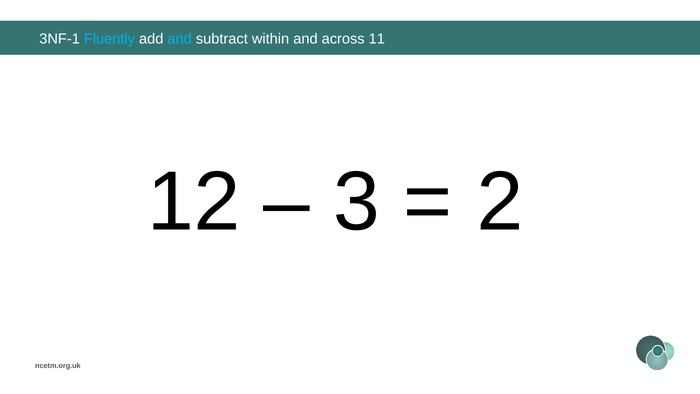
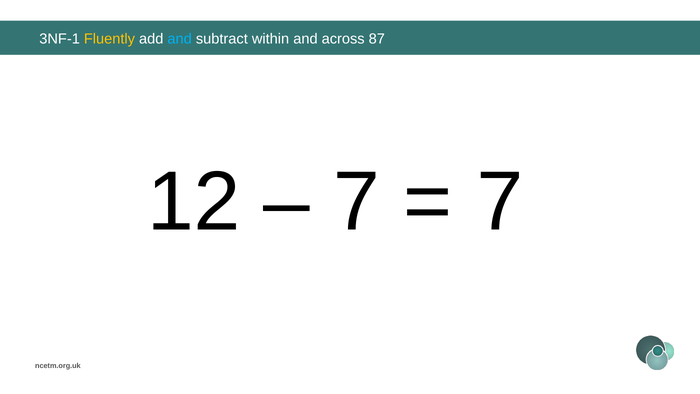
Fluently colour: light blue -> yellow (109, 39)
11: 11 -> 87 (377, 39)
3: 3 -> 7 (357, 202)
2: 2 -> 7 (500, 202)
